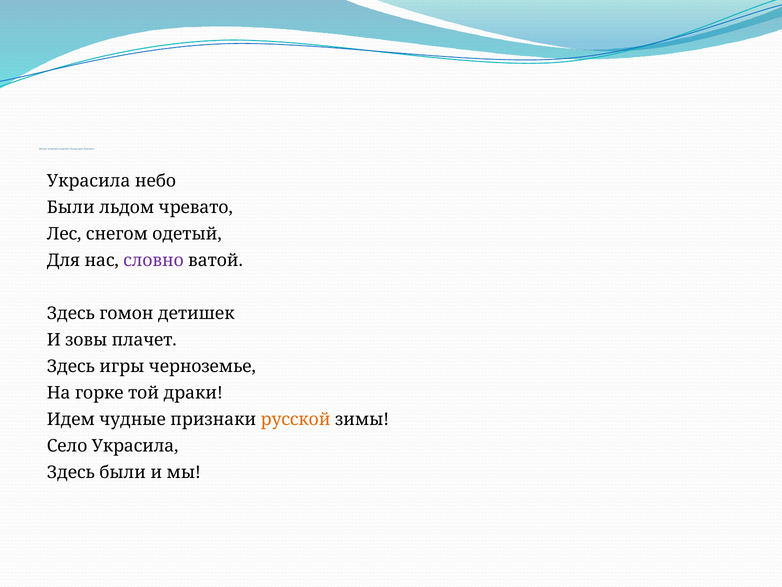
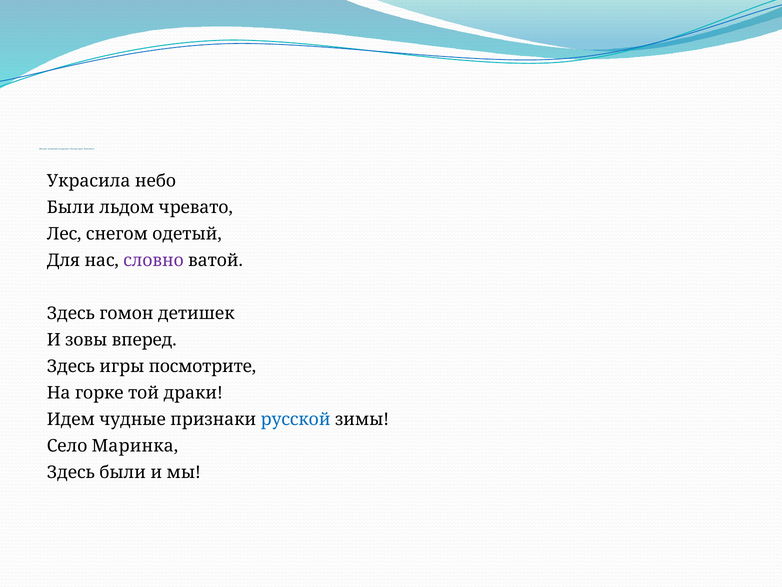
плачет: плачет -> вперед (144, 340)
черноземье: черноземье -> посмотрите (202, 366)
русской colour: orange -> blue (296, 419)
Село Украсила: Украсила -> Маринка (135, 446)
